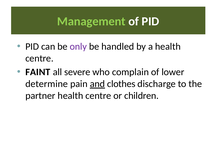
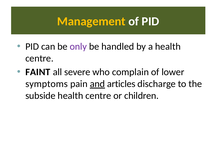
Management colour: light green -> yellow (91, 21)
determine: determine -> symptoms (47, 84)
clothes: clothes -> articles (121, 84)
partner: partner -> subside (40, 96)
